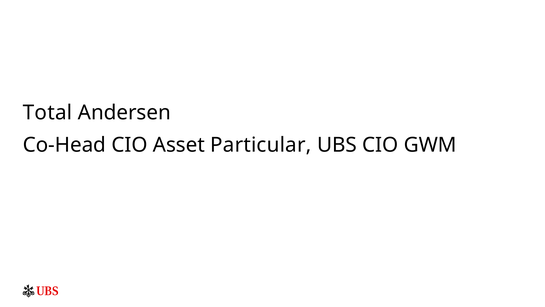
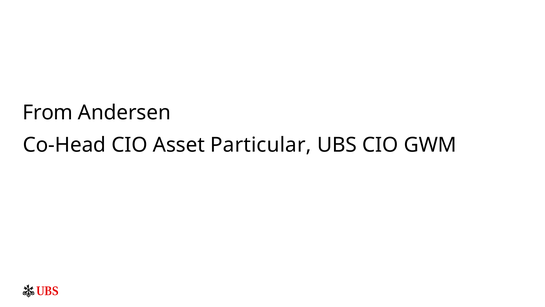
Total: Total -> From (48, 113)
